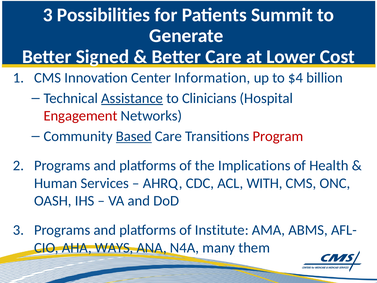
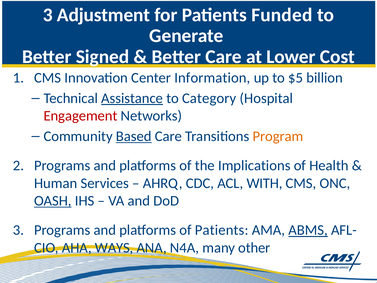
Possibilities: Possibilities -> Adjustment (104, 15)
Summit: Summit -> Funded (282, 15)
$4: $4 -> $5 (296, 78)
Clinicians: Clinicians -> Category (209, 98)
Program colour: red -> orange (278, 136)
OASH underline: none -> present (53, 201)
of Institute: Institute -> Patients (222, 230)
ABMS underline: none -> present (308, 230)
them: them -> other (254, 247)
